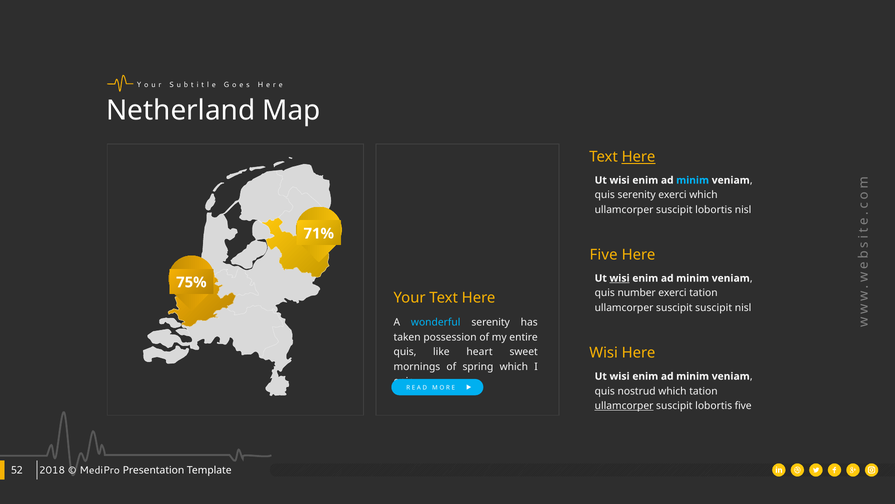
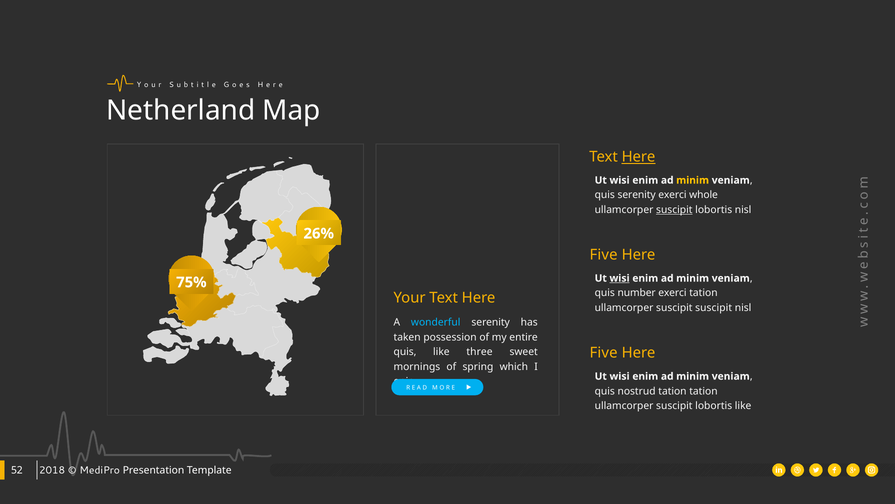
minim colour: light blue -> yellow (693, 180)
exerci which: which -> whole (704, 195)
suscipit underline: none -> present (674, 210)
71%: 71% -> 26% (319, 233)
Wisi: Wisi -> Five (604, 353)
heart: heart -> three (480, 352)
nostrud which: which -> tation (672, 391)
ullamcorper underline: present -> none (624, 405)
lobortis five: five -> like (743, 405)
